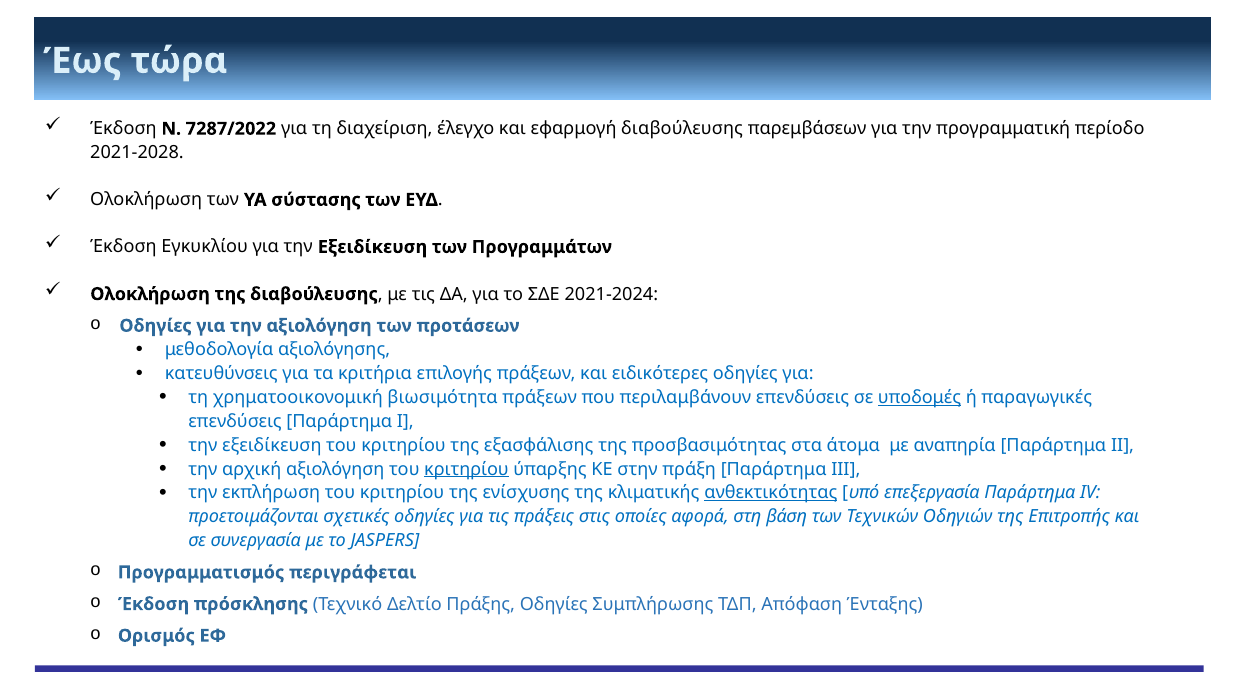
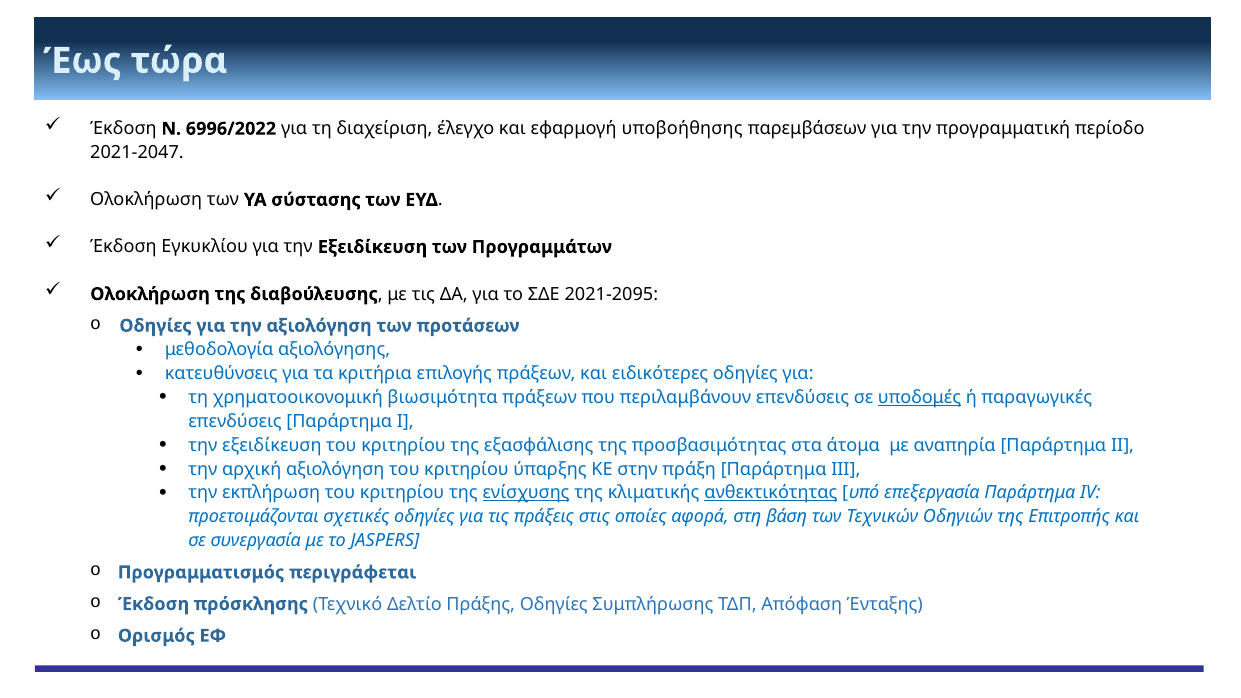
7287/2022: 7287/2022 -> 6996/2022 (231, 129)
εφαρμογή διαβούλευσης: διαβούλευσης -> υποβοήθησης (682, 129)
2021-2028: 2021-2028 -> 2021-2047 (137, 153)
2021-2024: 2021-2024 -> 2021-2095 (611, 294)
κριτηρίου underline: present -> none (466, 469)
ενίσχυσης underline: none -> present (526, 493)
